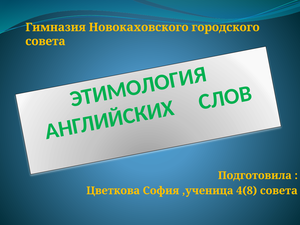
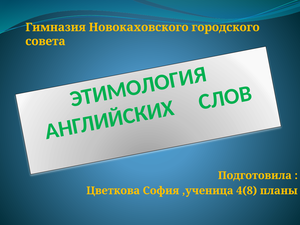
4(8 совета: совета -> планы (279, 191)
